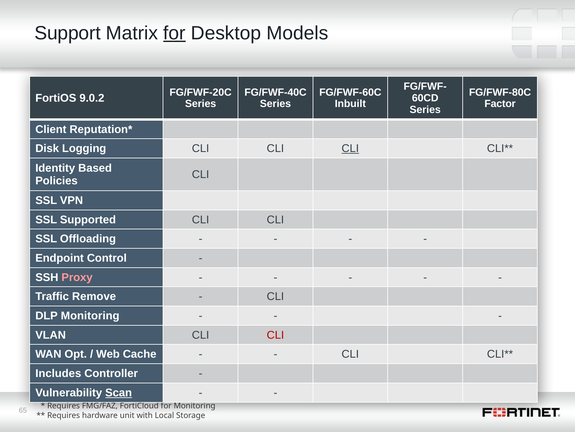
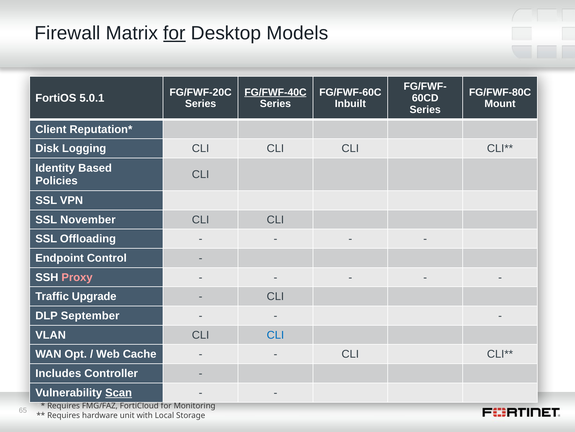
Support: Support -> Firewall (68, 33)
FG/FWF-40C underline: none -> present (275, 92)
9.0.2: 9.0.2 -> 5.0.1 (92, 98)
Factor: Factor -> Mount (500, 104)
CLI underline: present -> none (350, 148)
Supported: Supported -> November (88, 219)
Remove: Remove -> Upgrade (94, 296)
DLP Monitoring: Monitoring -> September (90, 315)
CLI colour: red -> blue (275, 334)
